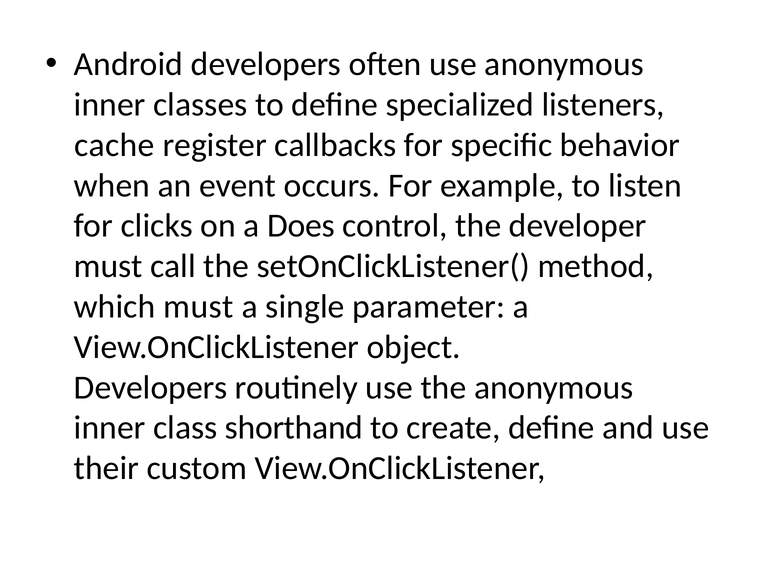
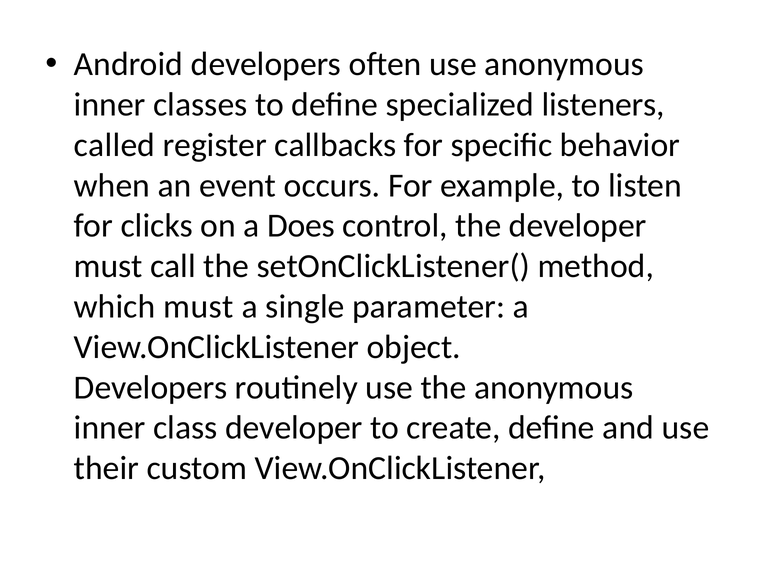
cache: cache -> called (115, 145)
class shorthand: shorthand -> developer (294, 428)
